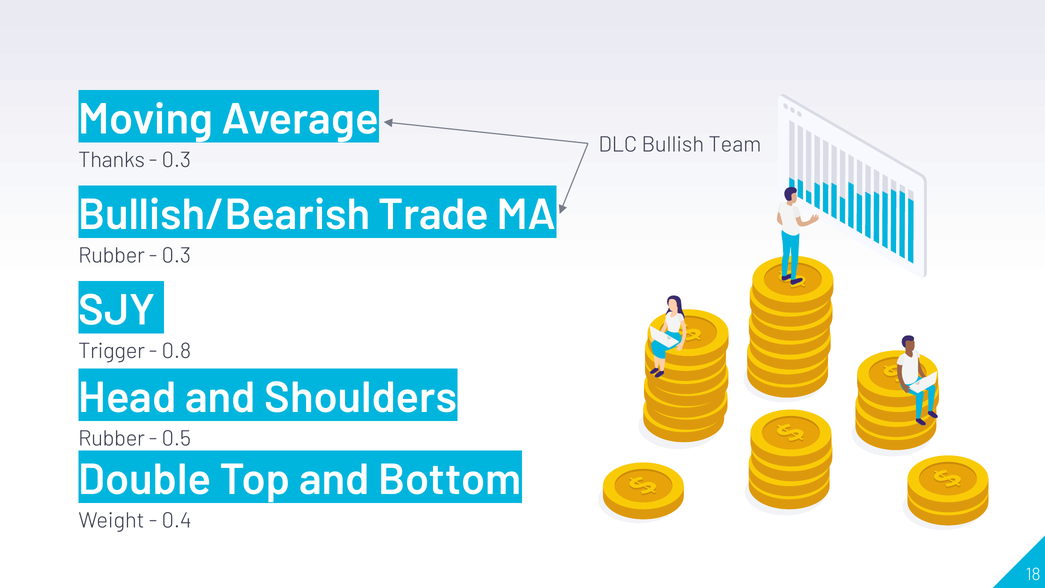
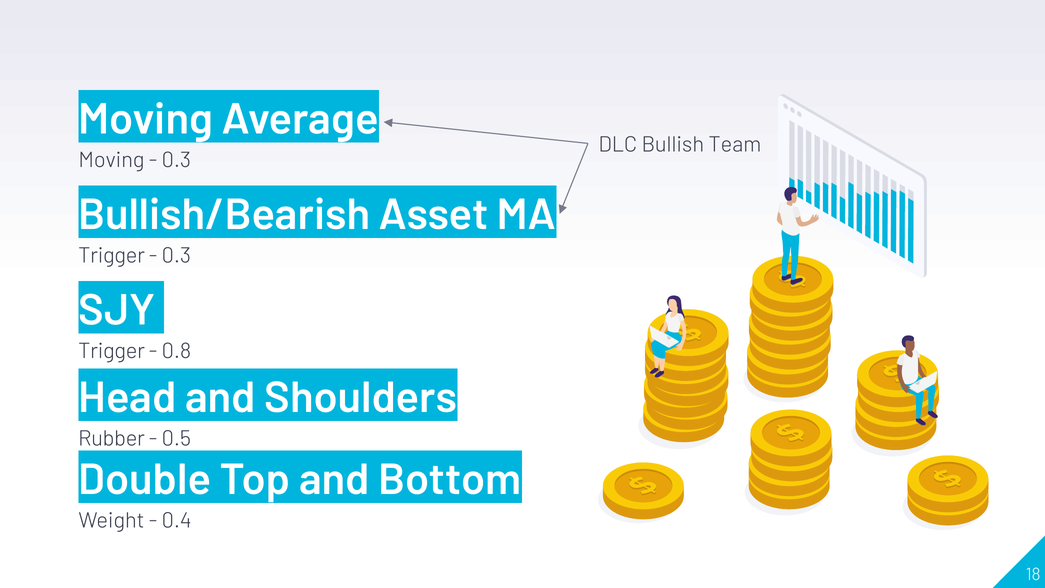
Thanks: Thanks -> Moving (111, 160)
Trade: Trade -> Asset (434, 215)
Rubber: Rubber -> Trigger (112, 255)
